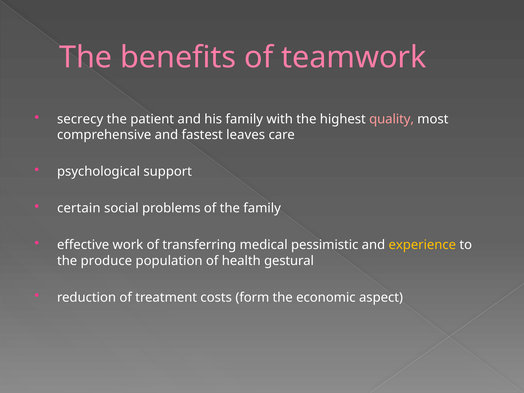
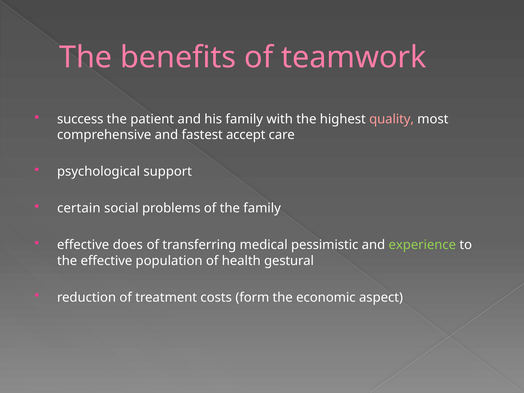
secrecy: secrecy -> success (80, 119)
leaves: leaves -> accept (246, 135)
work: work -> does (128, 245)
experience colour: yellow -> light green (422, 245)
the produce: produce -> effective (106, 261)
